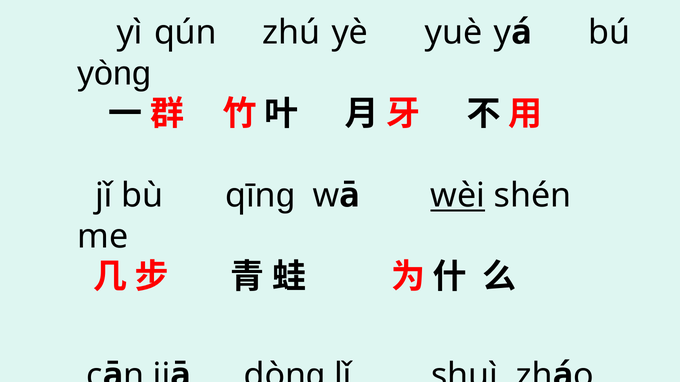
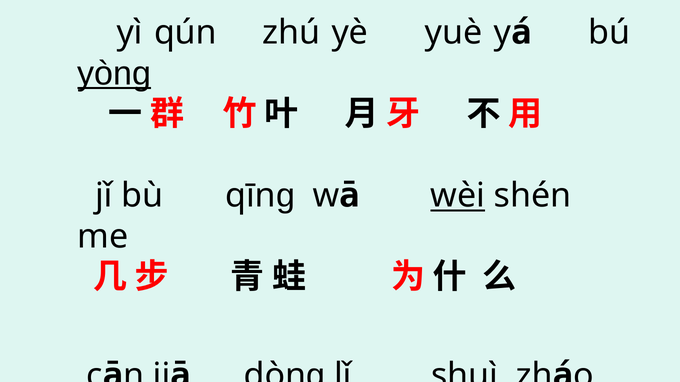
yòng underline: none -> present (114, 74)
